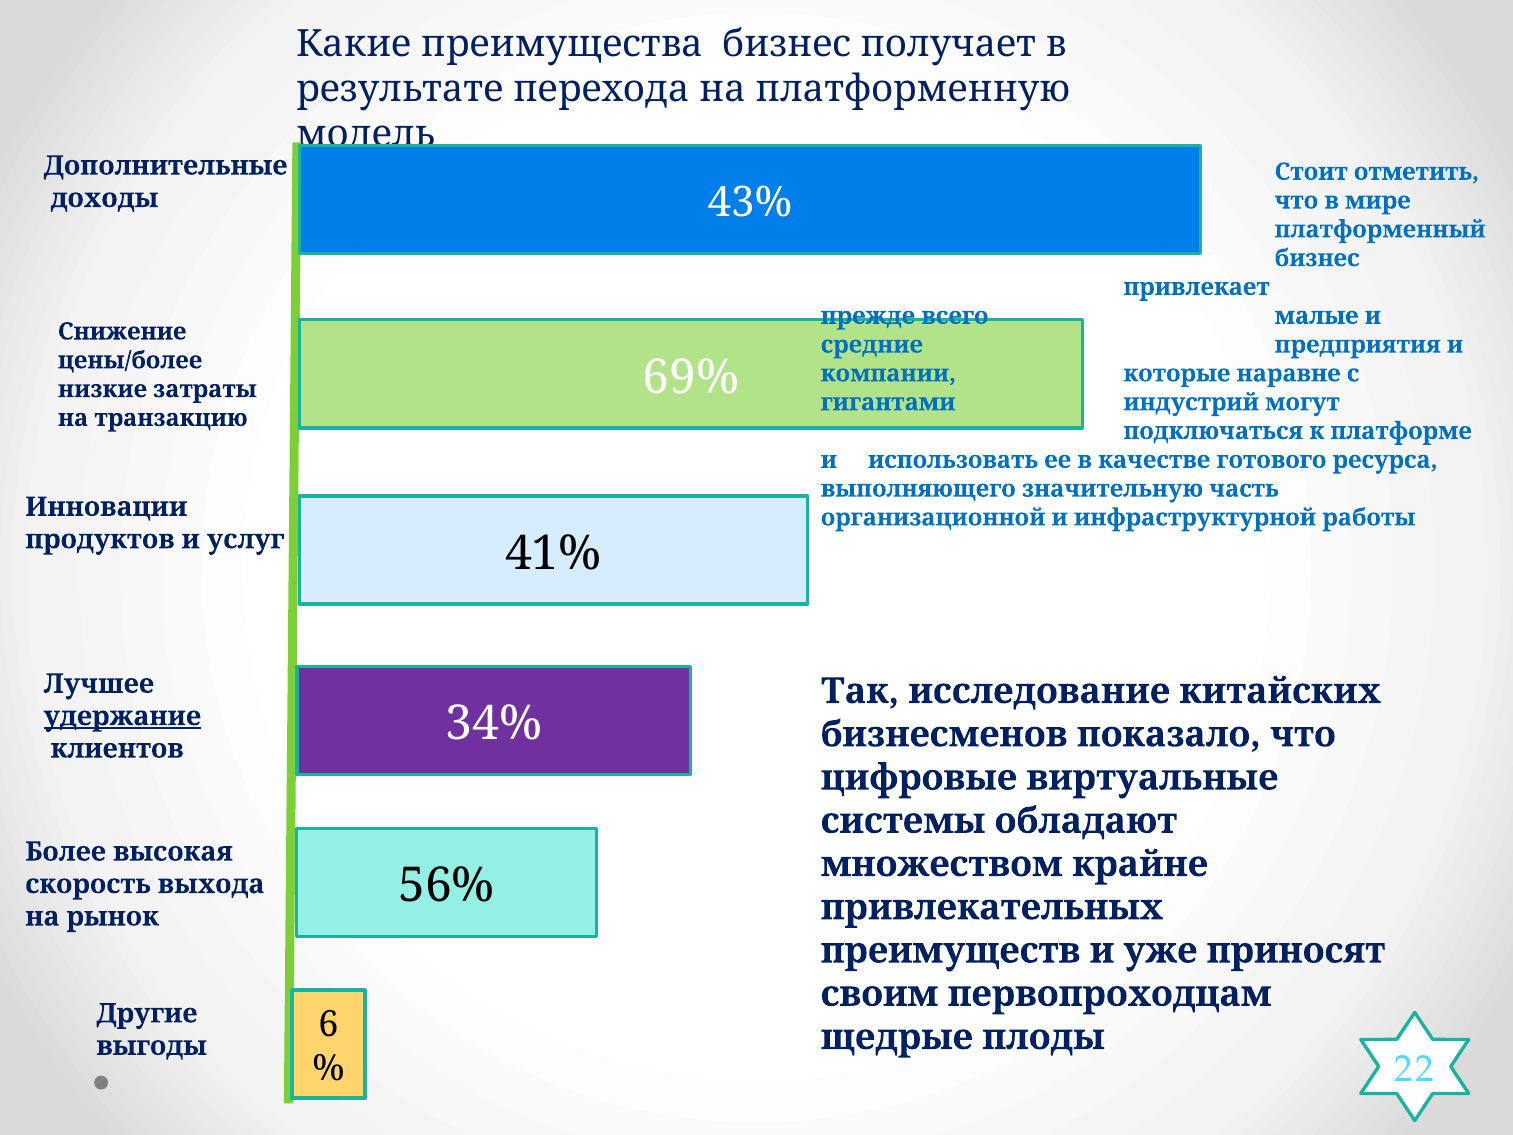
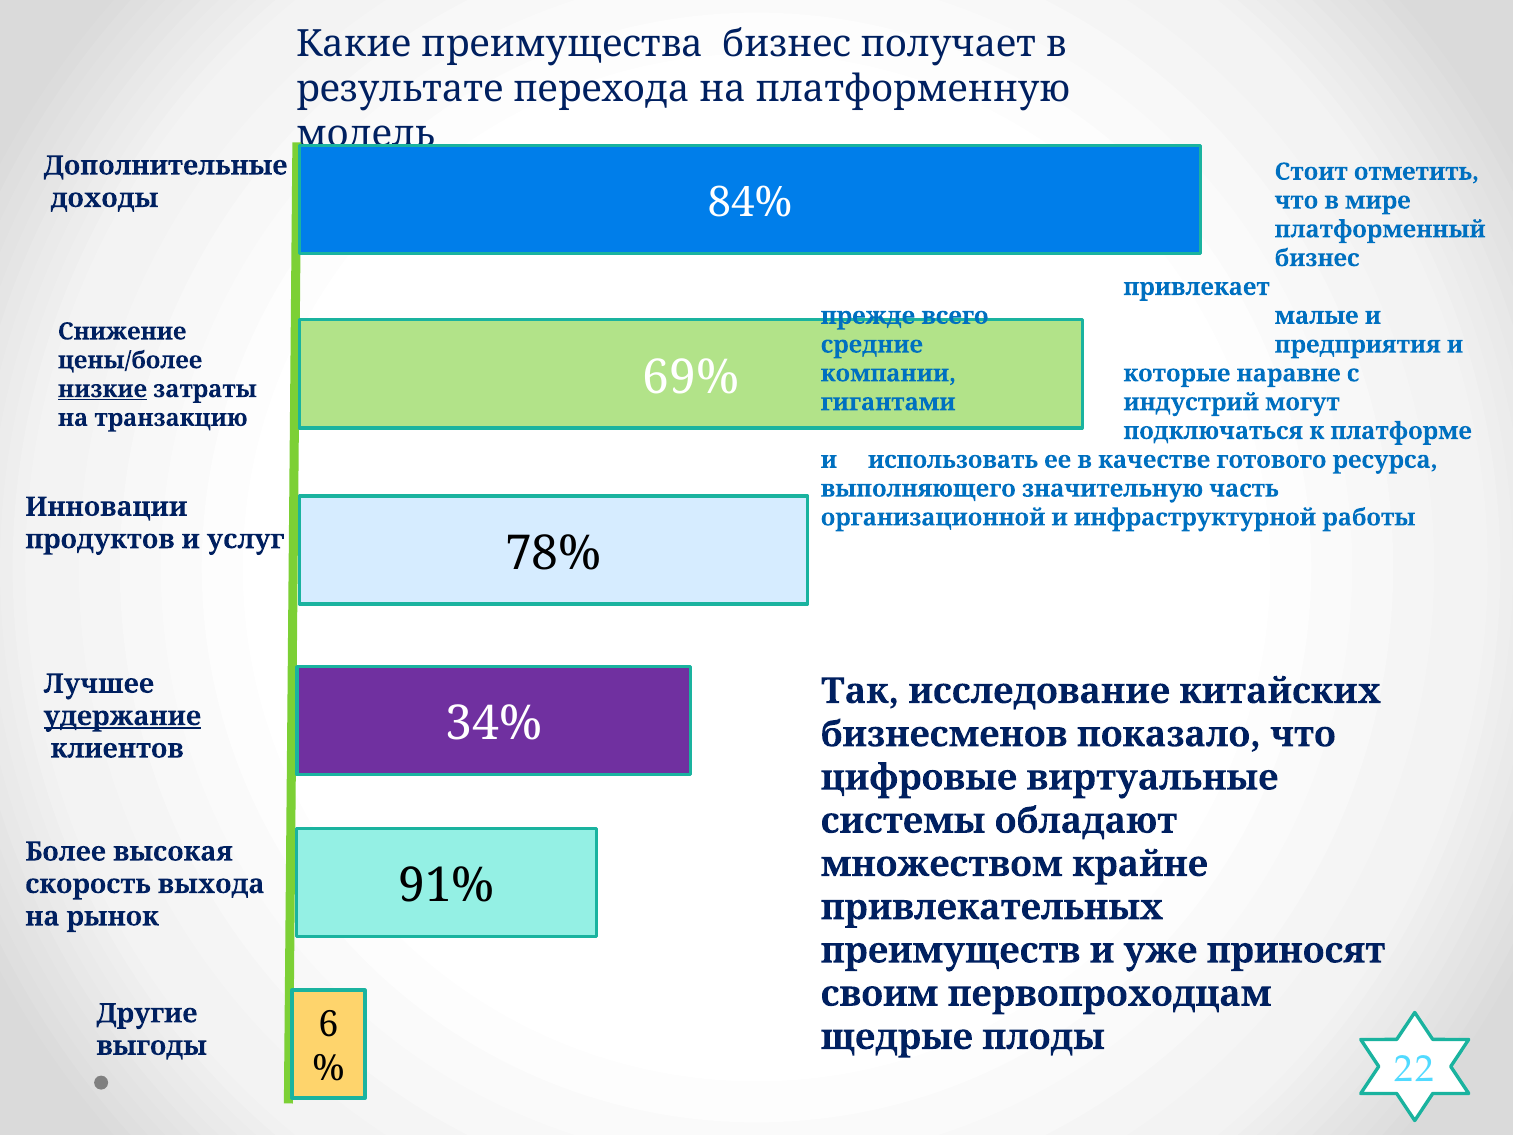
43%: 43% -> 84% (750, 202)
низкие underline: none -> present (103, 389)
41%: 41% -> 78% (553, 553)
56%: 56% -> 91% (447, 886)
